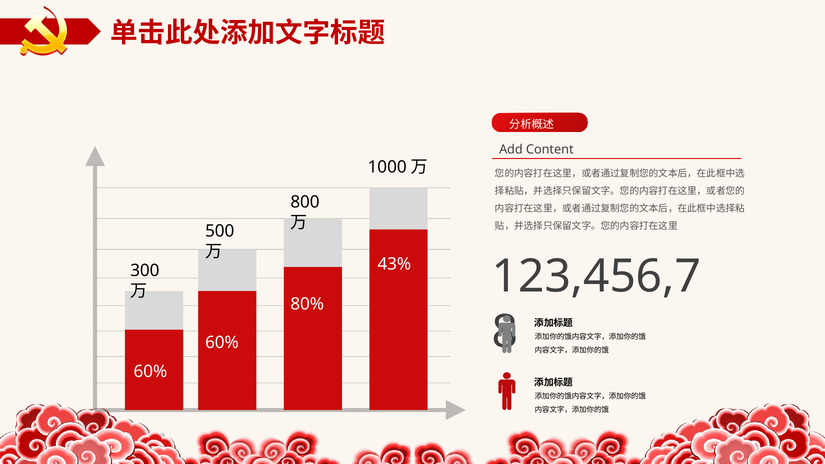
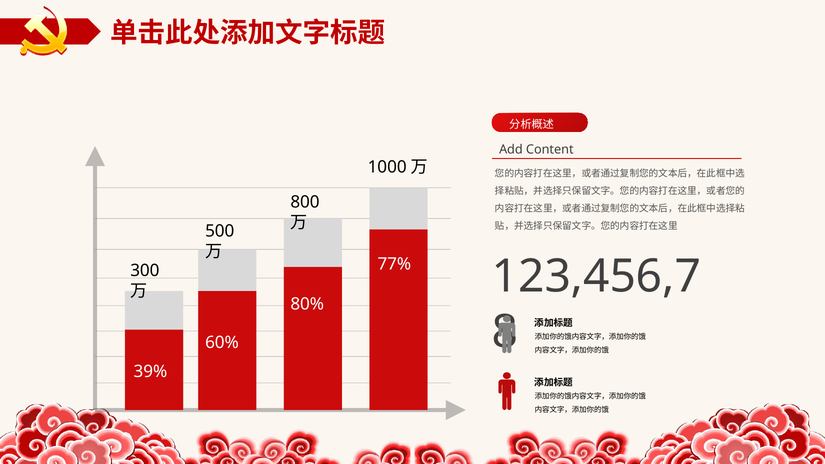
43%: 43% -> 77% (394, 264)
60%: 60% -> 39% (150, 372)
